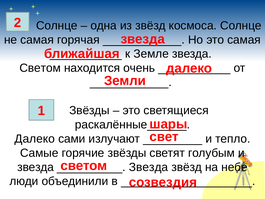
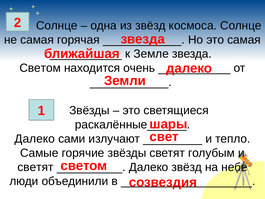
звезда: звезда -> светят (35, 167)
Звезда: Звезда -> Далеко (149, 167)
